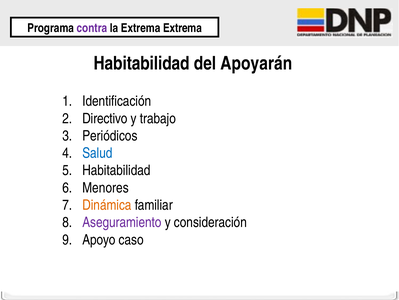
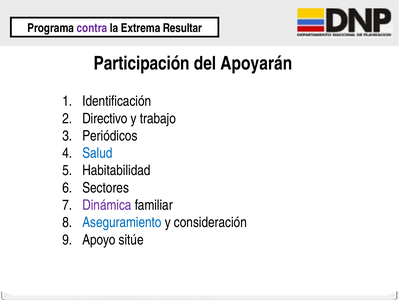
Extrema Extrema: Extrema -> Resultar (182, 28)
Habitabilidad: Habitabilidad -> Participación (142, 63)
Menores: Menores -> Sectores (106, 187)
Dinámica colour: orange -> purple (107, 205)
Aseguramiento colour: purple -> blue (122, 222)
caso: caso -> sitúe (131, 239)
